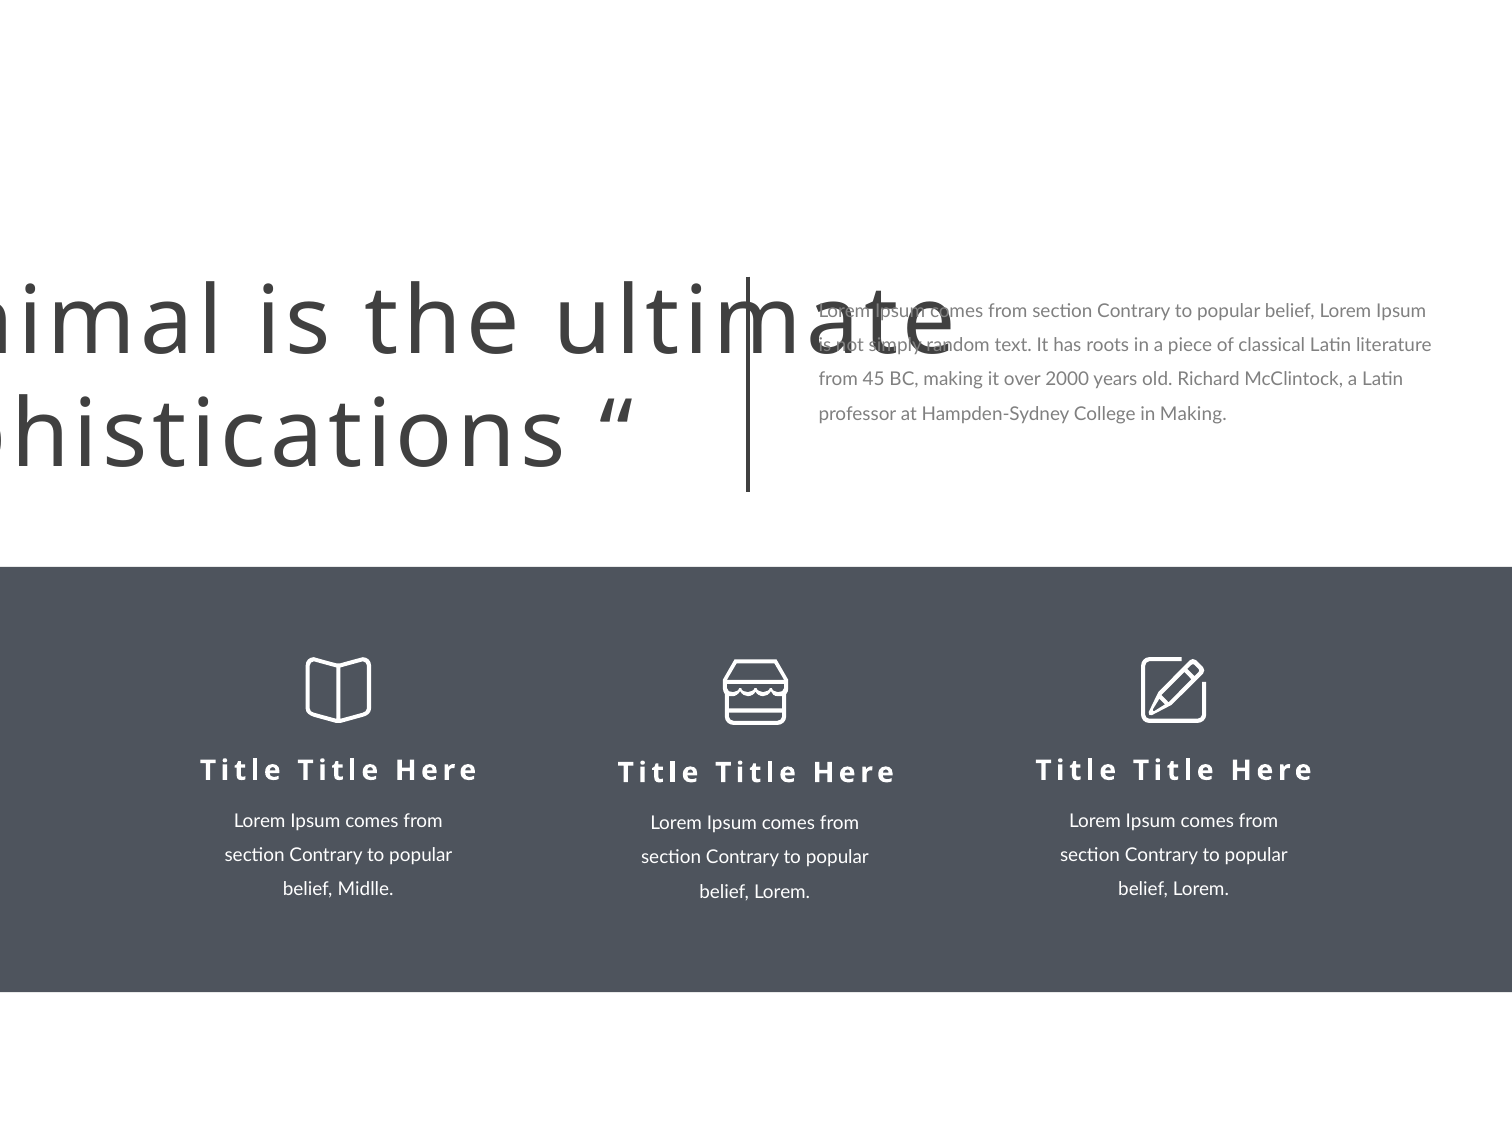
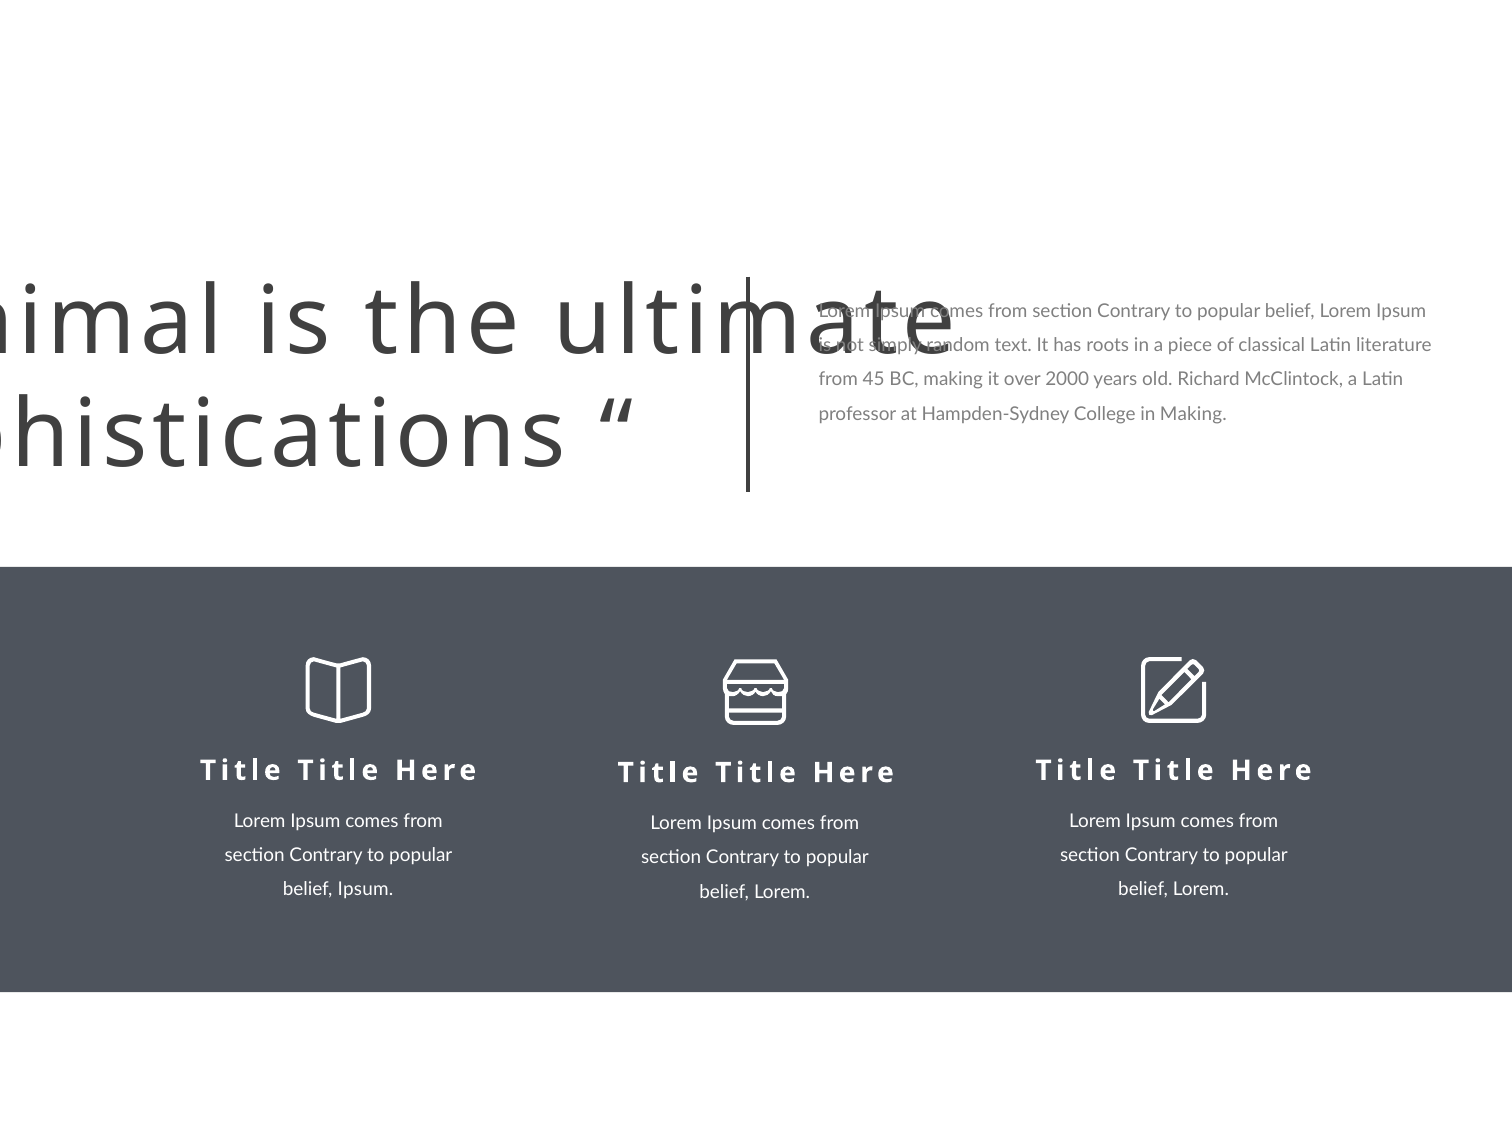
belief Midlle: Midlle -> Ipsum (365, 890)
